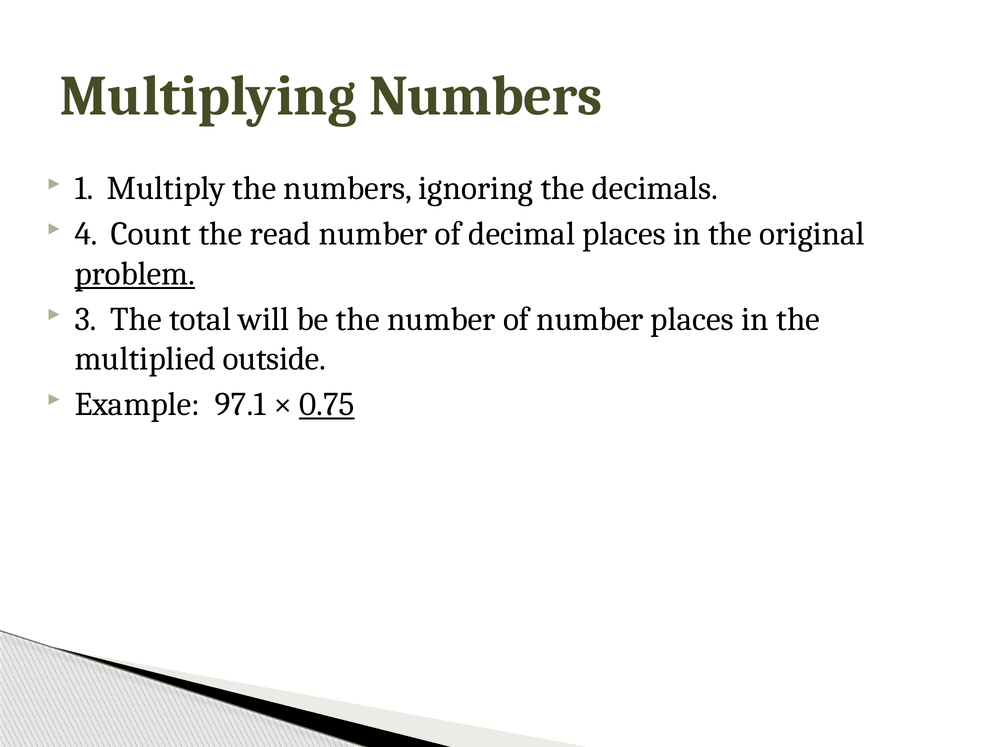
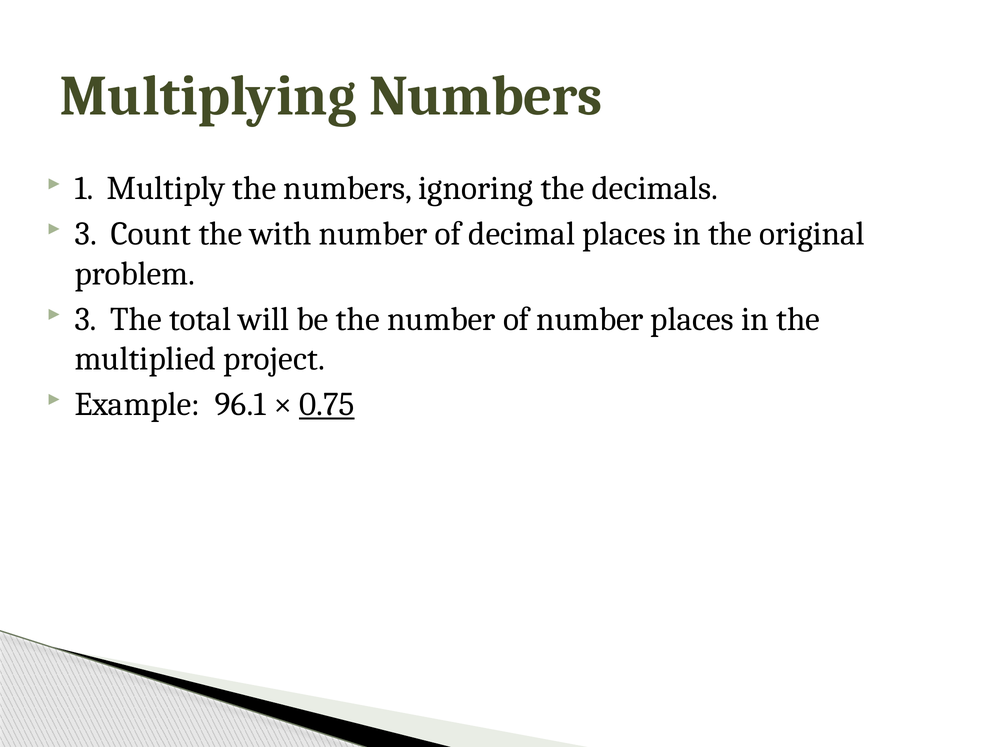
4: 4 -> 3 (86, 234)
read: read -> with (281, 234)
problem underline: present -> none (135, 274)
outside: outside -> project (274, 359)
97.1: 97.1 -> 96.1 (240, 404)
